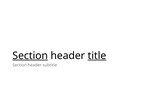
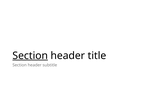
title underline: present -> none (97, 55)
